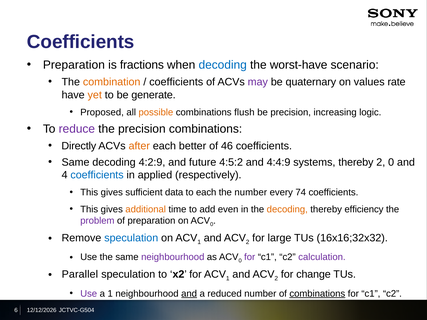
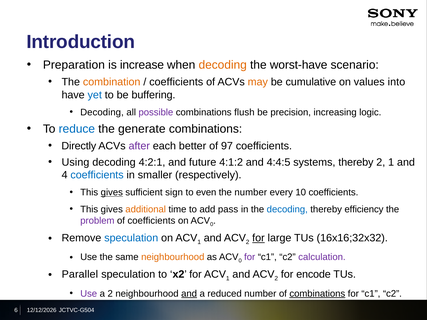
Coefficients: Coefficients -> Introduction (81, 42)
fractions: fractions -> increase (142, 65)
decoding colour: blue -> orange (223, 65)
may colour: purple -> orange (258, 82)
quaternary: quaternary -> cumulative (311, 82)
rate: rate -> into (396, 82)
yet colour: orange -> blue (95, 95)
generate: generate -> buffering (154, 95)
Proposed: Proposed -> Decoding (102, 112)
possible colour: orange -> purple (156, 112)
reduce colour: purple -> blue (77, 129)
the precision: precision -> generate (142, 129)
after colour: orange -> purple (139, 146)
46: 46 -> 97 (227, 146)
Same: Same -> Using (75, 162)
4:2:9: 4:2:9 -> 4:2:1 (152, 162)
4:5:2: 4:5:2 -> 4:1:2 (231, 162)
4:4:9: 4:4:9 -> 4:4:5 (279, 162)
2 0: 0 -> 1 (391, 162)
applied: applied -> smaller (155, 175)
gives underline: none -> present (112, 193)
data: data -> sign (174, 193)
to each: each -> even (206, 193)
74: 74 -> 10 (301, 193)
even: even -> pass (228, 209)
decoding colour: orange -> blue (287, 209)
of preparation: preparation -> coefficients (151, 221)
for underline: none -> present (258, 238)
neighbourhood colour: purple -> orange (173, 257)
change: change -> encode (314, 275)
a 1: 1 -> 2 (110, 294)
